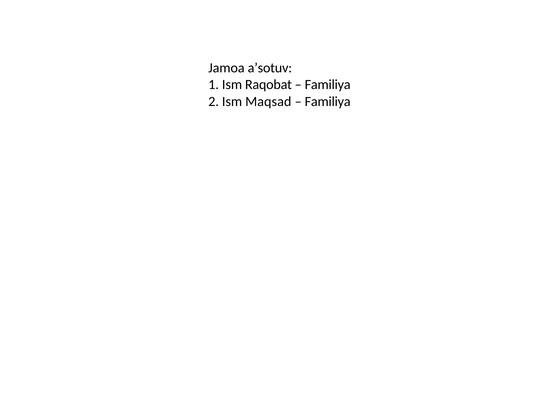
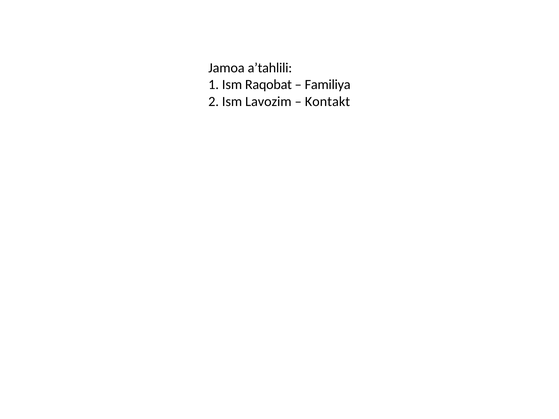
a’sotuv: a’sotuv -> a’tahlili (270, 68)
Maqsad: Maqsad -> Lavozim (268, 102)
Familiya: Familiya -> Kontakt (327, 102)
